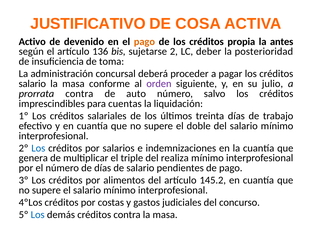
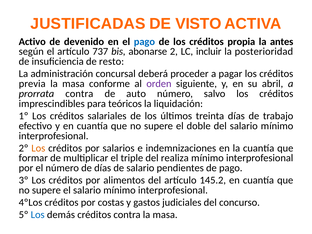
JUSTIFICATIVO: JUSTIFICATIVO -> JUSTIFICADAS (88, 24)
COSA: COSA -> VISTO (198, 24)
pago colour: orange -> blue (144, 42)
136: 136 -> 737 (100, 52)
sujetarse: sujetarse -> abonarse (148, 52)
deber: deber -> incluir (209, 52)
toma: toma -> resto (112, 62)
salario: salario -> previa (32, 84)
julio: julio -> abril (273, 84)
cuentas: cuentas -> teóricos (125, 104)
Los colour: blue -> orange (38, 148)
genera: genera -> formar (33, 158)
